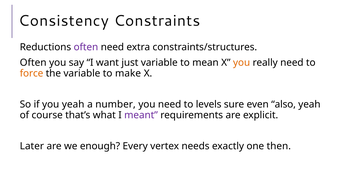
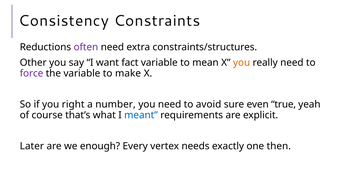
Often: Often -> Other (33, 63)
just: just -> fact (130, 63)
force colour: orange -> purple (32, 73)
you yeah: yeah -> right (73, 105)
levels: levels -> avoid (209, 105)
also: also -> true (284, 105)
meant colour: purple -> blue (141, 115)
